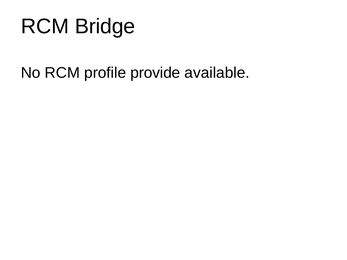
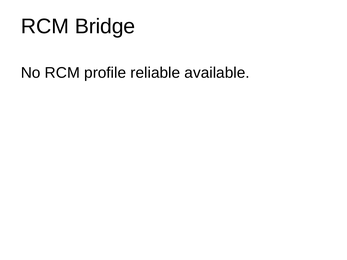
provide: provide -> reliable (155, 73)
